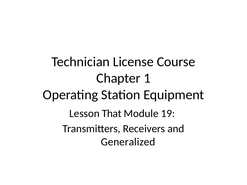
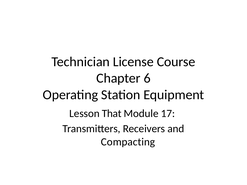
1: 1 -> 6 (147, 78)
19: 19 -> 17 (168, 114)
Generalized: Generalized -> Compacting (128, 142)
